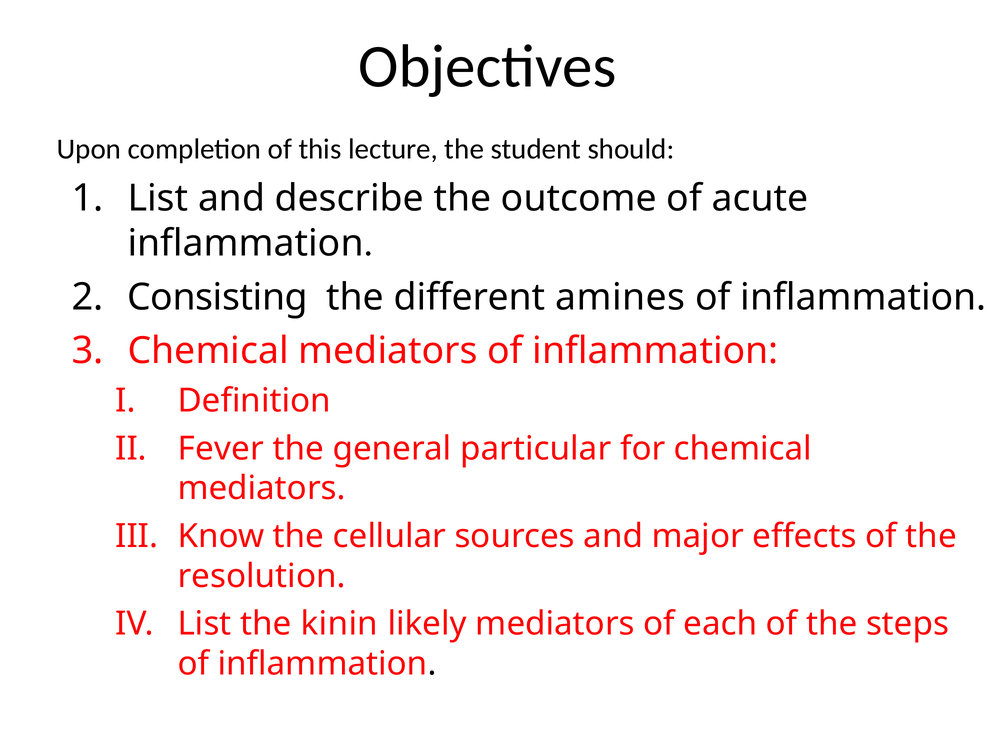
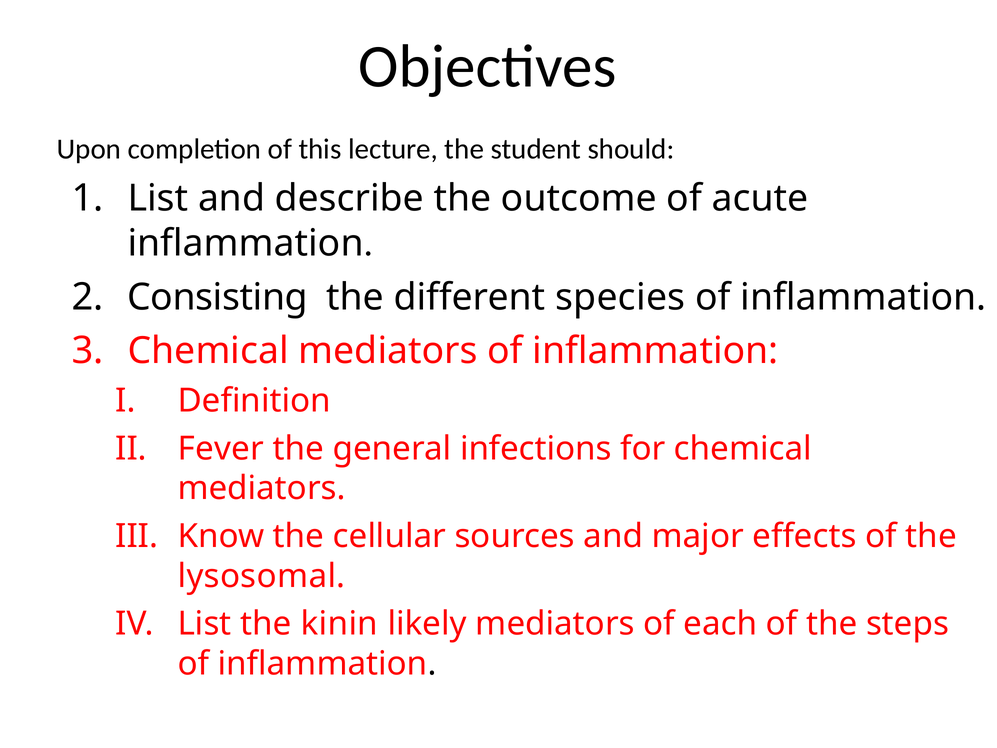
amines: amines -> species (620, 297)
particular: particular -> infections (536, 448)
resolution: resolution -> lysosomal (261, 576)
